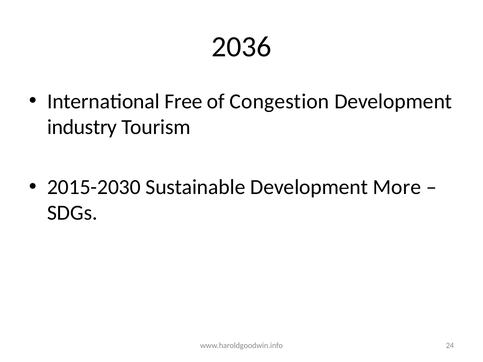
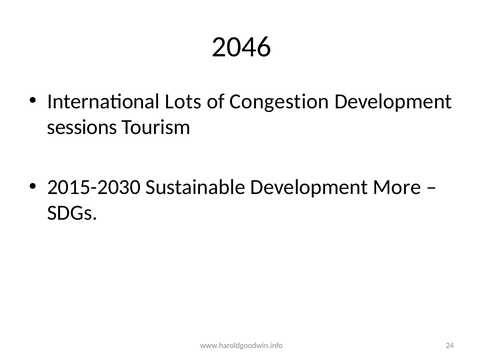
2036: 2036 -> 2046 (241, 47)
Free: Free -> Lots (183, 101)
industry: industry -> sessions (82, 127)
